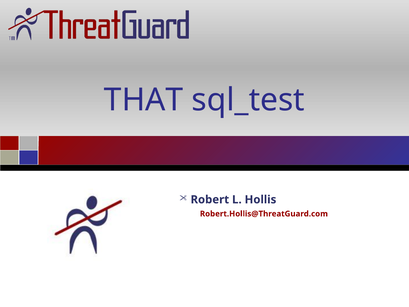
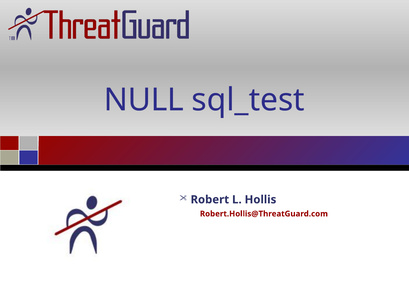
THAT: THAT -> NULL (144, 100)
